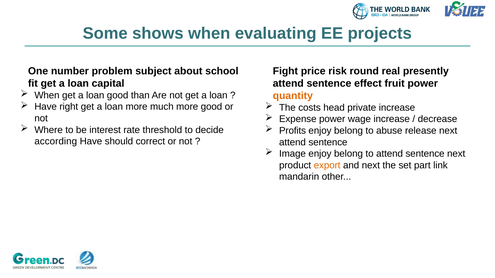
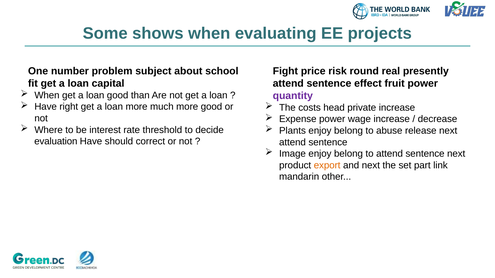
quantity colour: orange -> purple (293, 96)
Profits: Profits -> Plants (293, 131)
according: according -> evaluation (56, 142)
